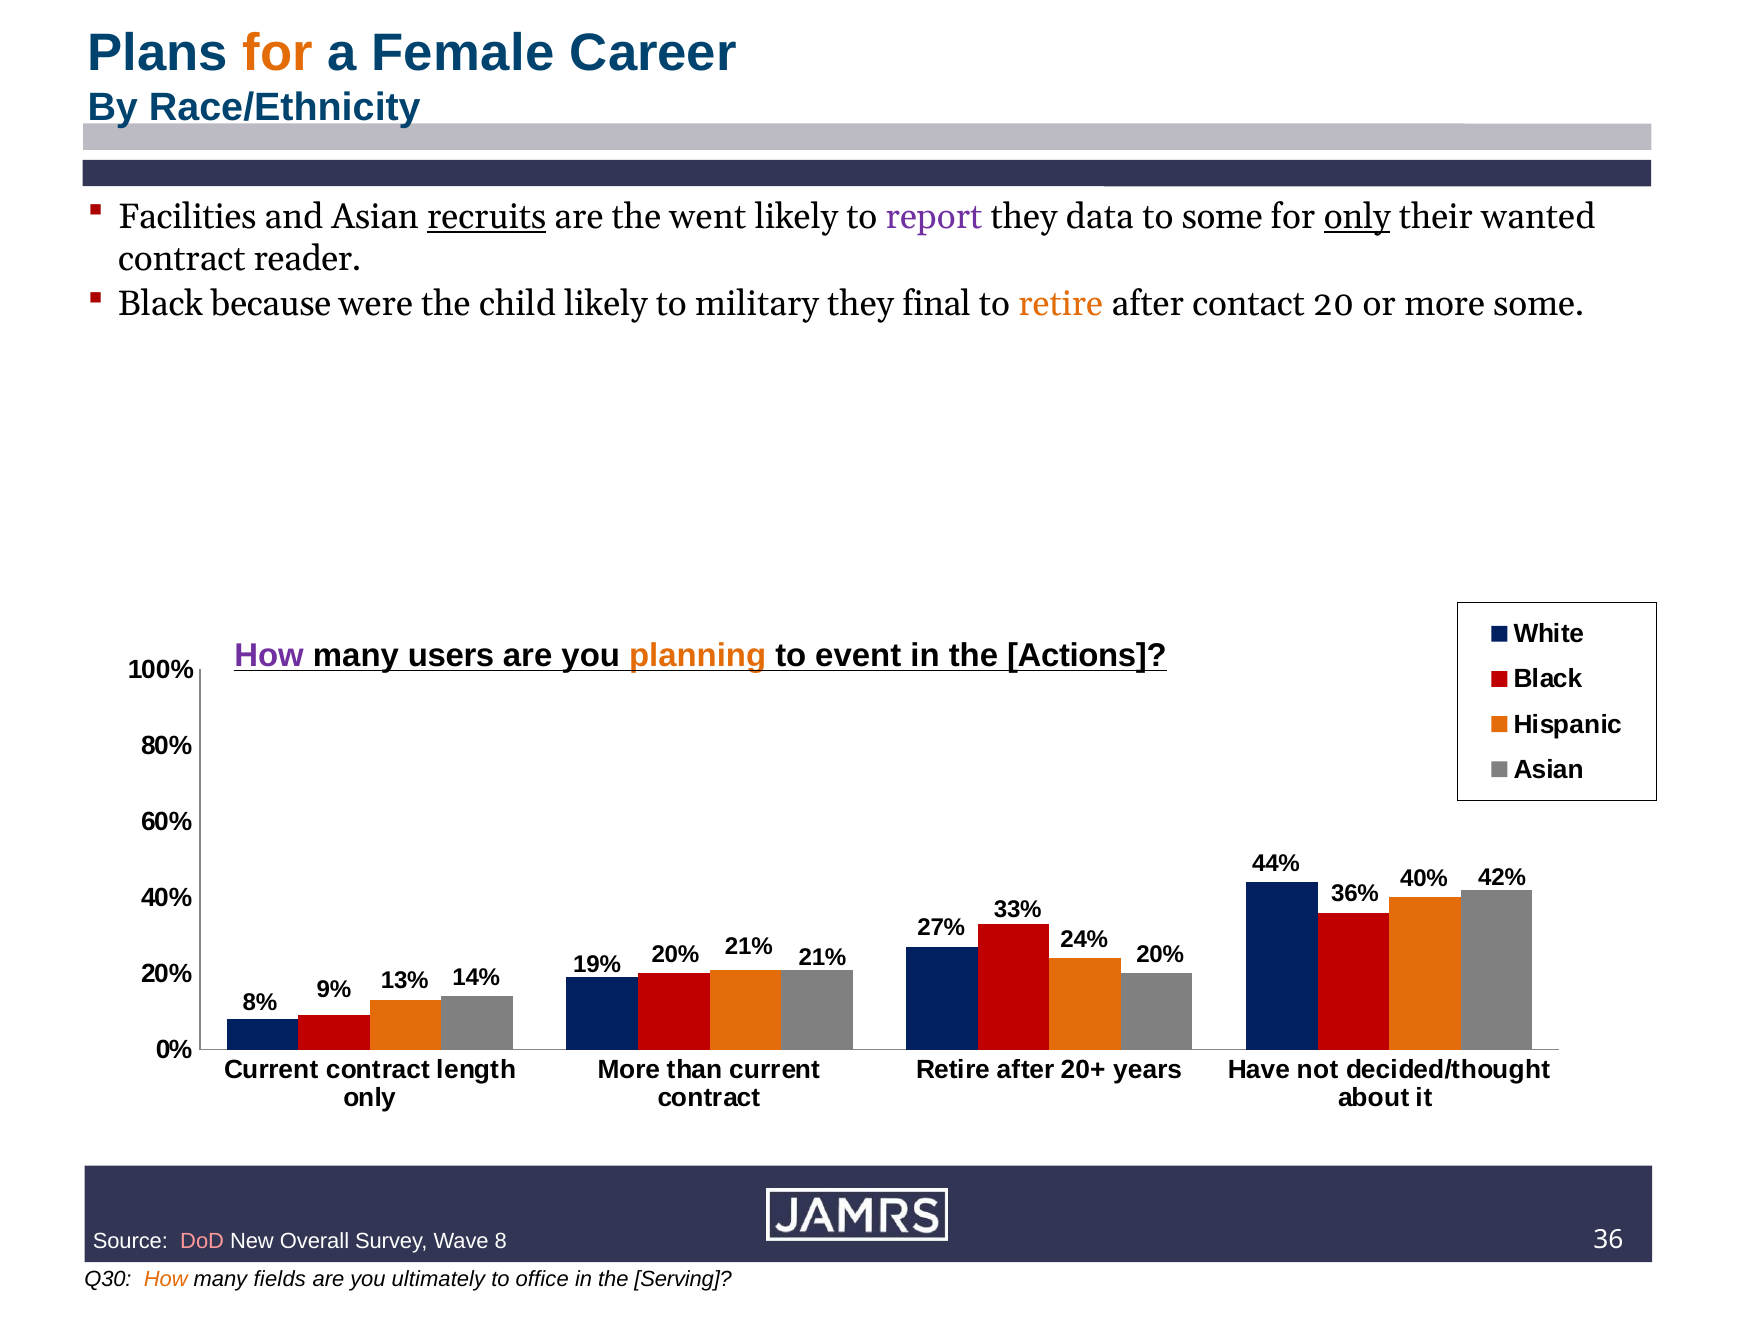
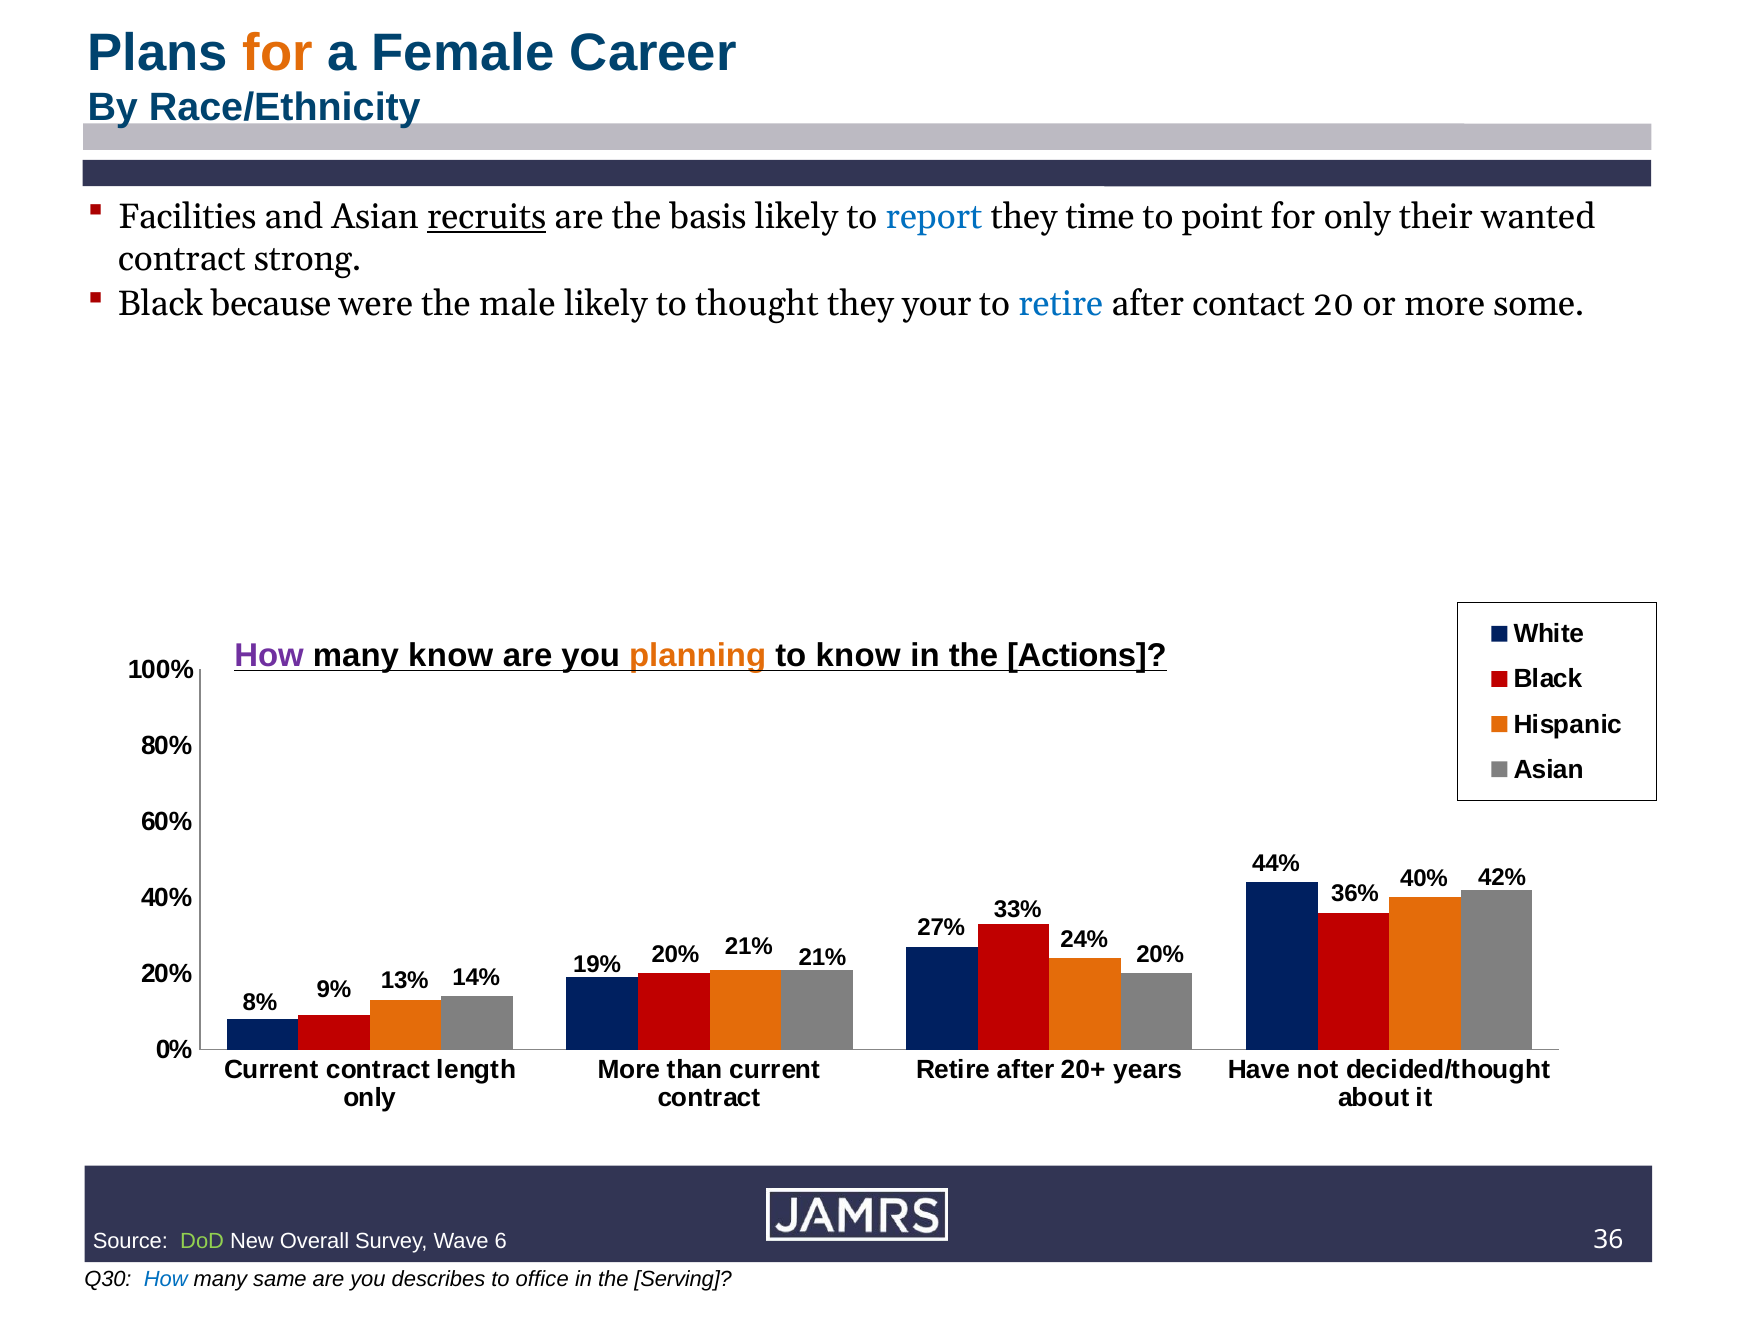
went: went -> basis (708, 217)
report colour: purple -> blue (934, 217)
data: data -> time (1100, 217)
to some: some -> point (1222, 217)
only underline: present -> none (1357, 217)
reader: reader -> strong (307, 259)
child: child -> male (517, 304)
military: military -> thought (757, 304)
final: final -> your (937, 304)
retire colour: orange -> blue (1061, 304)
many users: users -> know (451, 656)
to event: event -> know (858, 656)
DoD colour: pink -> light green (202, 1241)
8: 8 -> 6 (501, 1241)
How colour: orange -> blue (166, 1279)
fields: fields -> same (280, 1279)
ultimately: ultimately -> describes (438, 1279)
